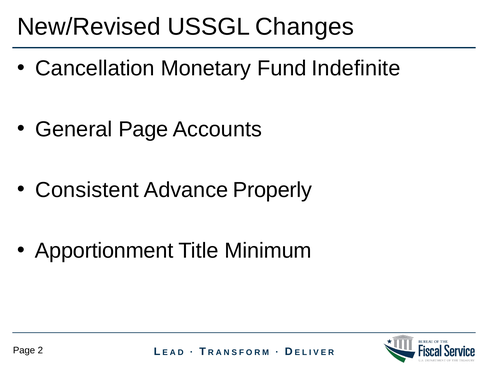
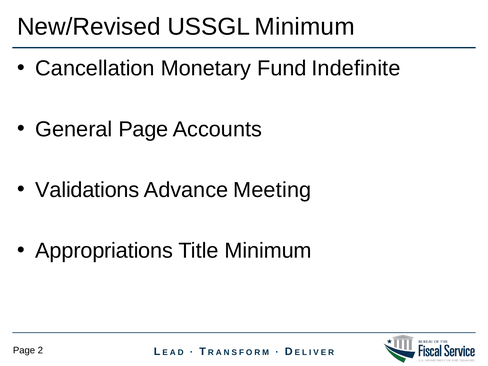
USSGL Changes: Changes -> Minimum (305, 27)
Consistent: Consistent -> Validations (87, 190)
Properly: Properly -> Meeting (272, 190)
Apportionment: Apportionment -> Appropriations (104, 251)
